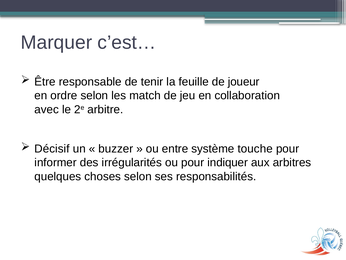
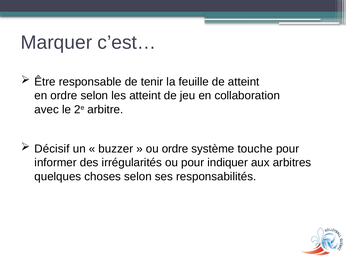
de joueur: joueur -> atteint (244, 82)
les match: match -> atteint (145, 95)
ou entre: entre -> ordre (175, 149)
